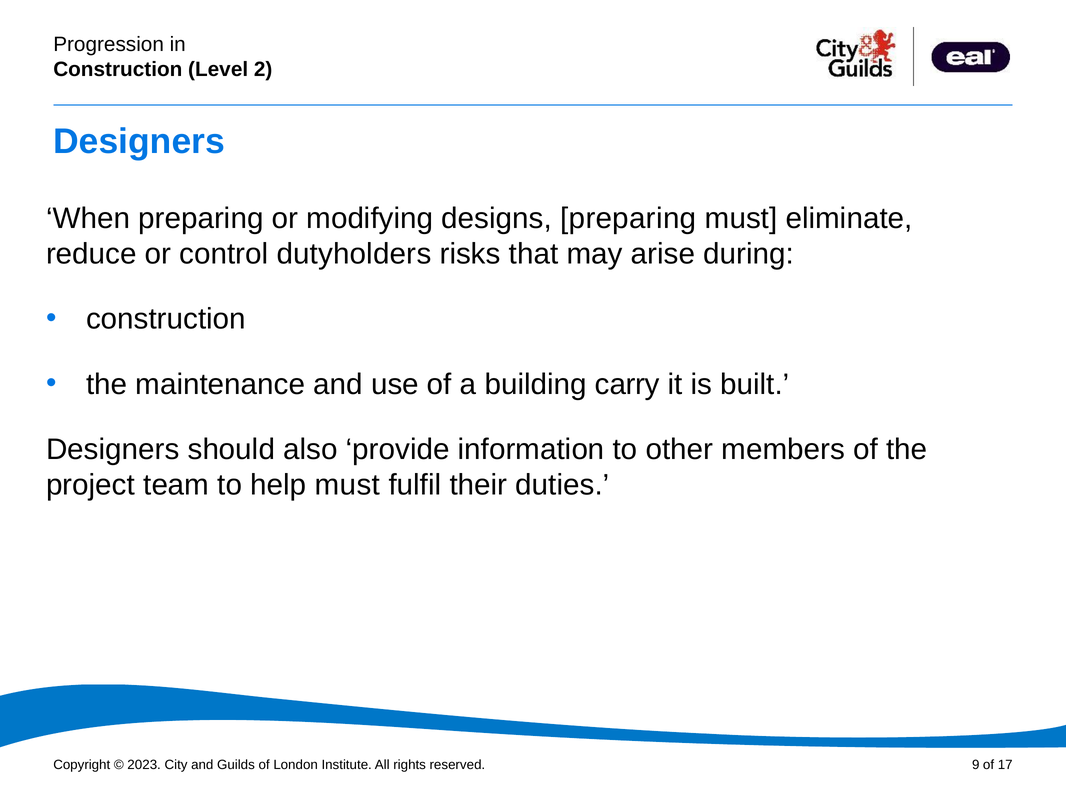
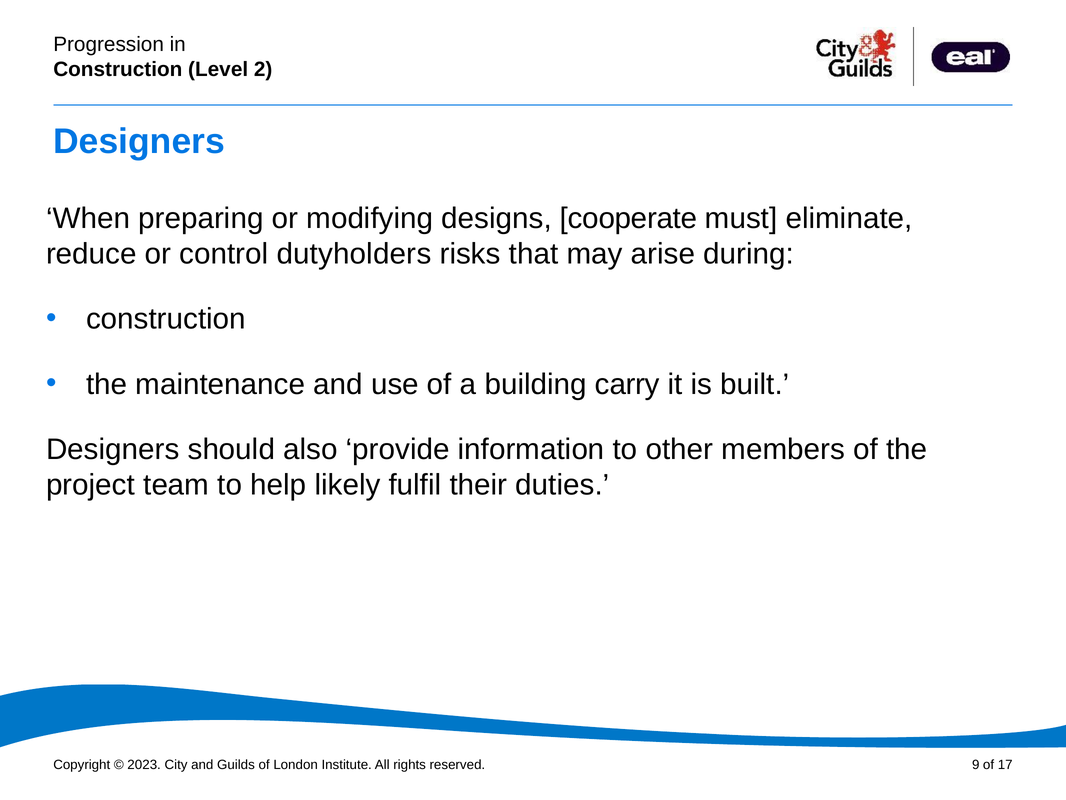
designs preparing: preparing -> cooperate (629, 218)
help must: must -> likely (347, 485)
